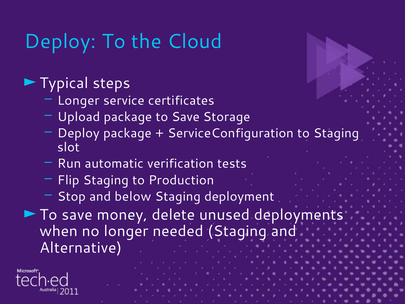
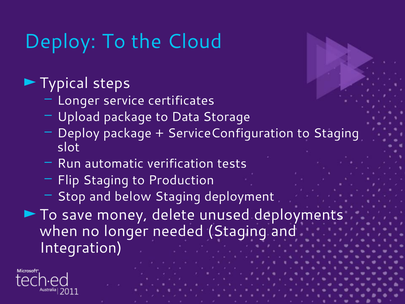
package to Save: Save -> Data (186, 117)
Alternative: Alternative -> Integration (81, 248)
